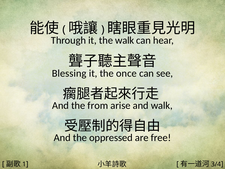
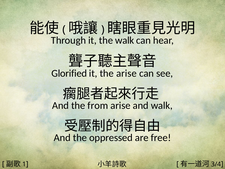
Blessing: Blessing -> Glorified (69, 73)
the once: once -> arise (126, 73)
